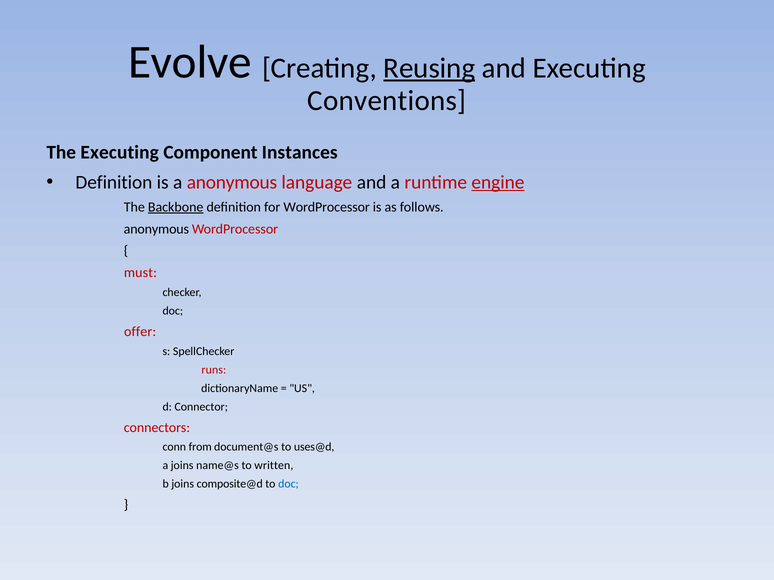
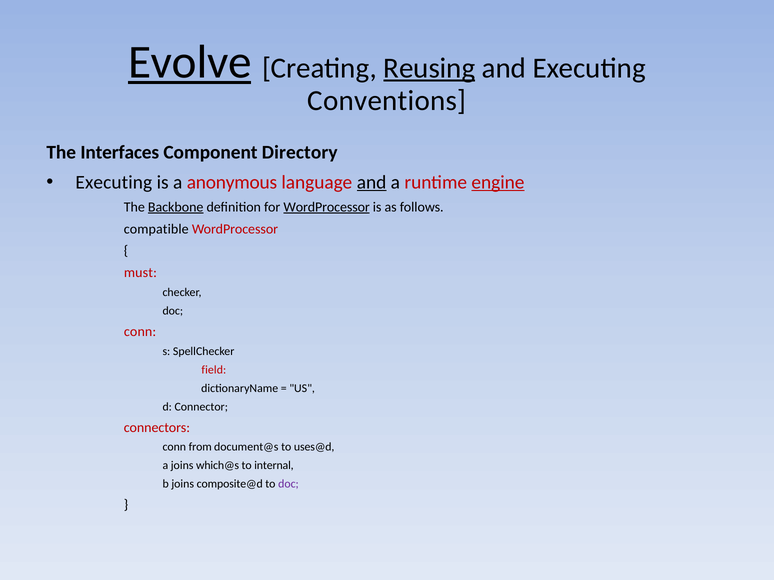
Evolve underline: none -> present (190, 62)
The Executing: Executing -> Interfaces (120, 152)
Instances: Instances -> Directory (300, 152)
Definition: Definition -> Executing (114, 182)
and underline: none -> present (372, 182)
WordProcessor underline: none -> present (327, 207)
anonymous: anonymous -> compatible (156, 229)
offer: offer -> conn (140, 332)
runs: runs -> field (214, 370)
name@s: name@s -> which@s (218, 466)
written: written -> internal (274, 466)
doc colour: blue -> purple (289, 484)
